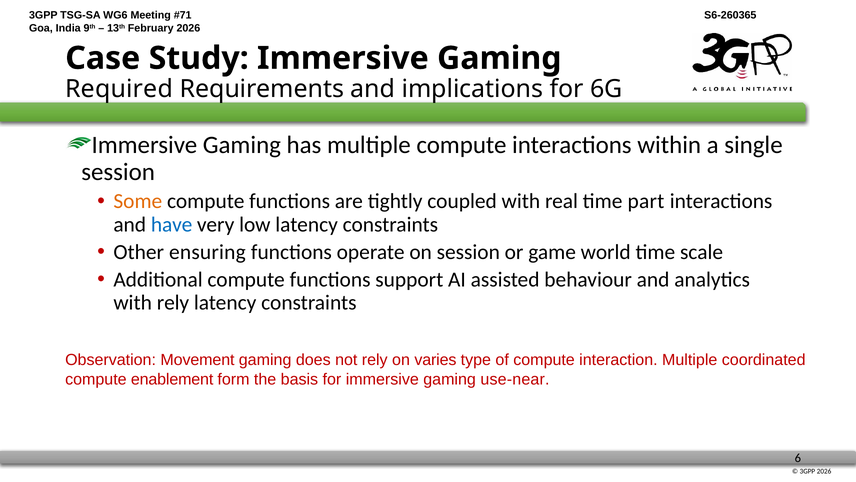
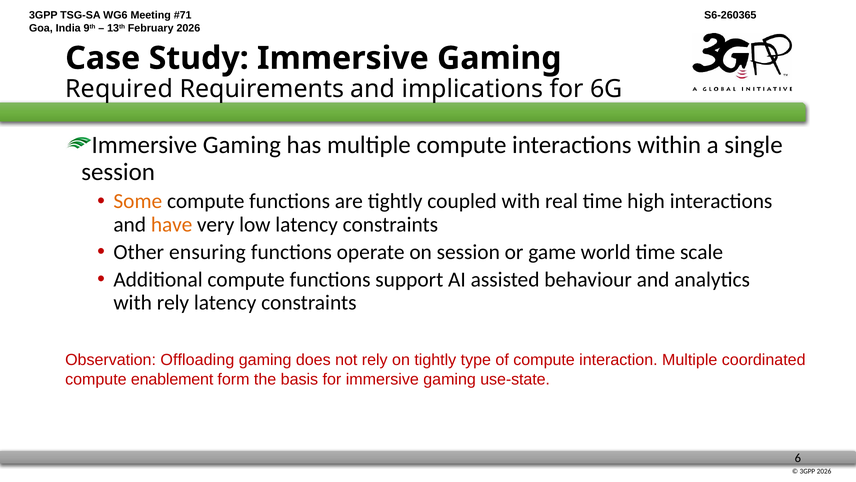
part: part -> high (646, 201)
have colour: blue -> orange (172, 224)
Movement: Movement -> Offloading (197, 360)
on varies: varies -> tightly (435, 360)
use-near: use-near -> use-state (515, 379)
